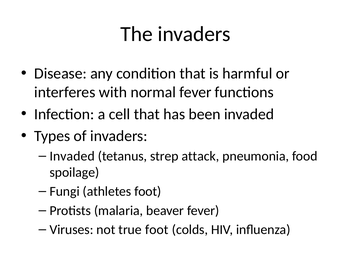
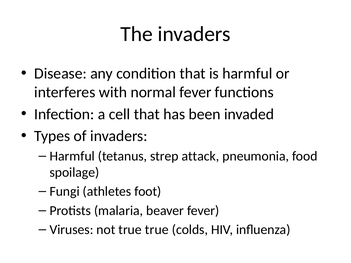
Invaded: Invaded -> Harmful (72, 156)
true foot: foot -> true (157, 230)
